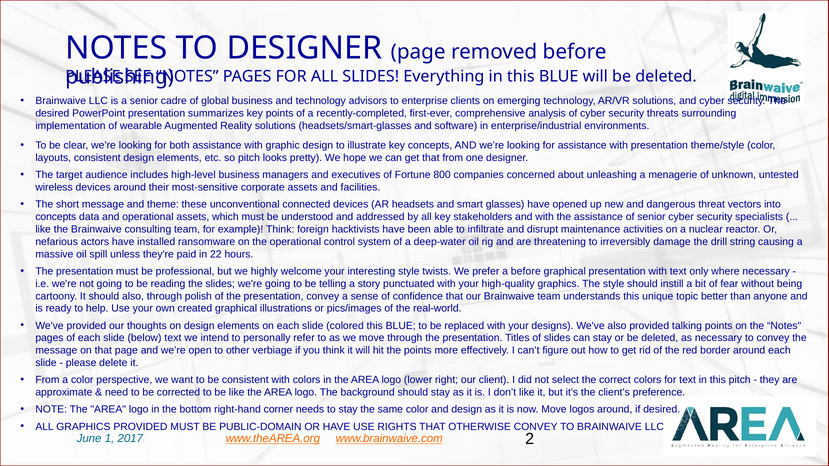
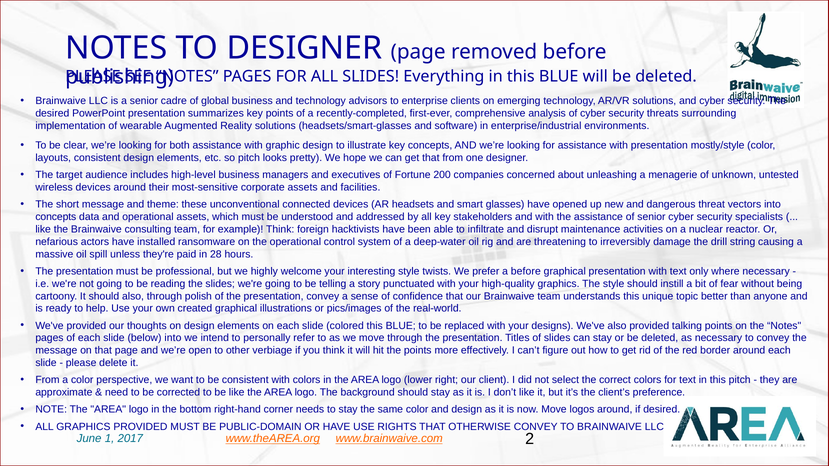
theme/style: theme/style -> mostly/style (718, 145)
800: 800 -> 200 (442, 175)
22: 22 -> 28 (216, 254)
below text: text -> into (173, 338)
